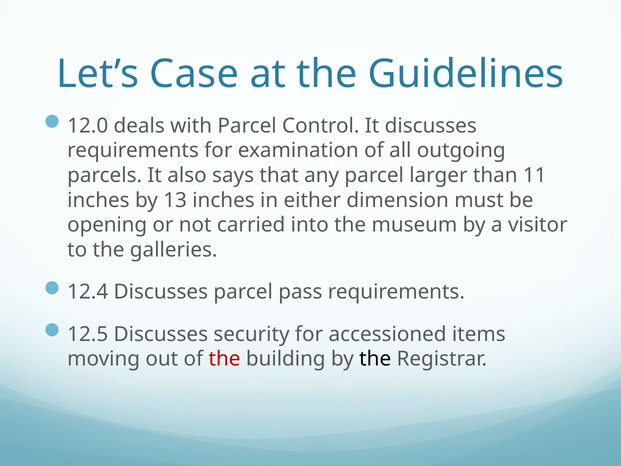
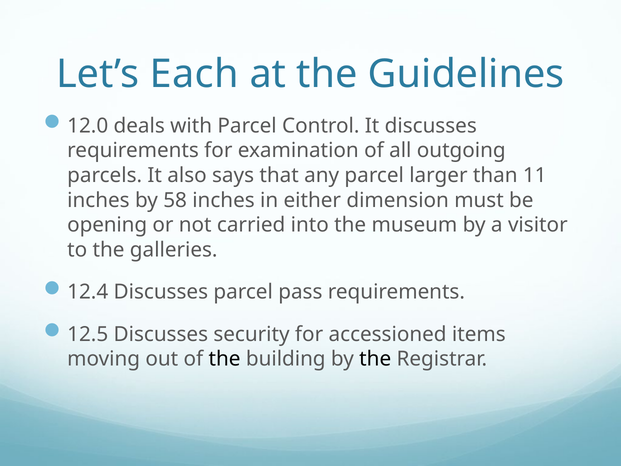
Case: Case -> Each (194, 74)
13: 13 -> 58 (175, 200)
the colour: red -> black (225, 359)
